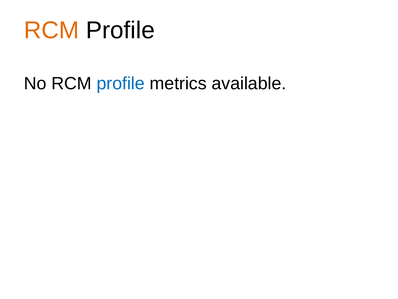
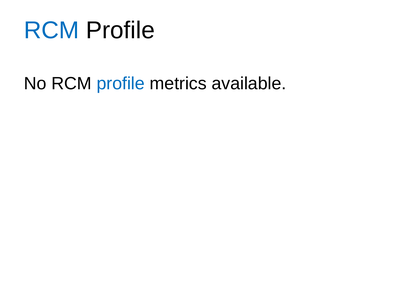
RCM colour: orange -> blue (52, 30)
